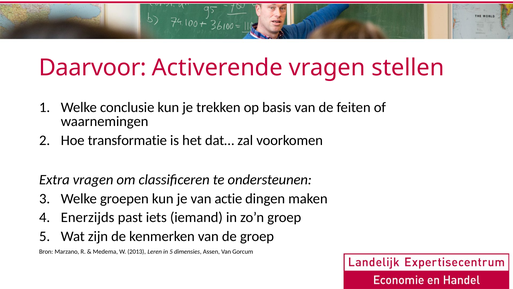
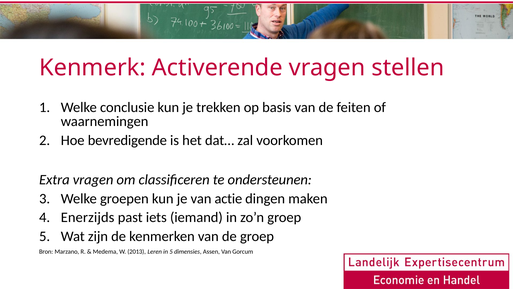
Daarvoor: Daarvoor -> Kenmerk (92, 68)
transformatie: transformatie -> bevredigende (127, 140)
